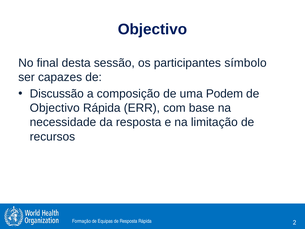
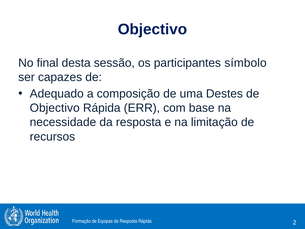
Discussão: Discussão -> Adequado (57, 94)
Podem: Podem -> Destes (224, 94)
